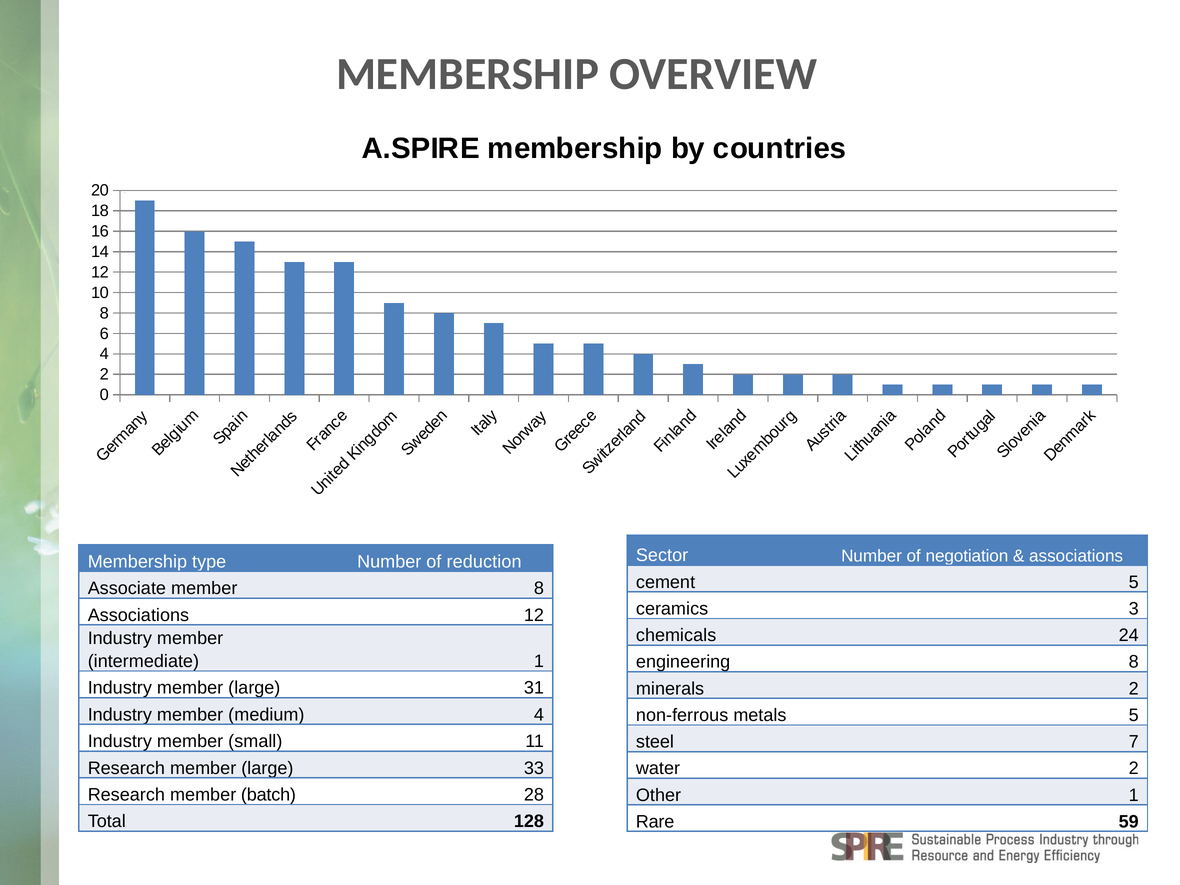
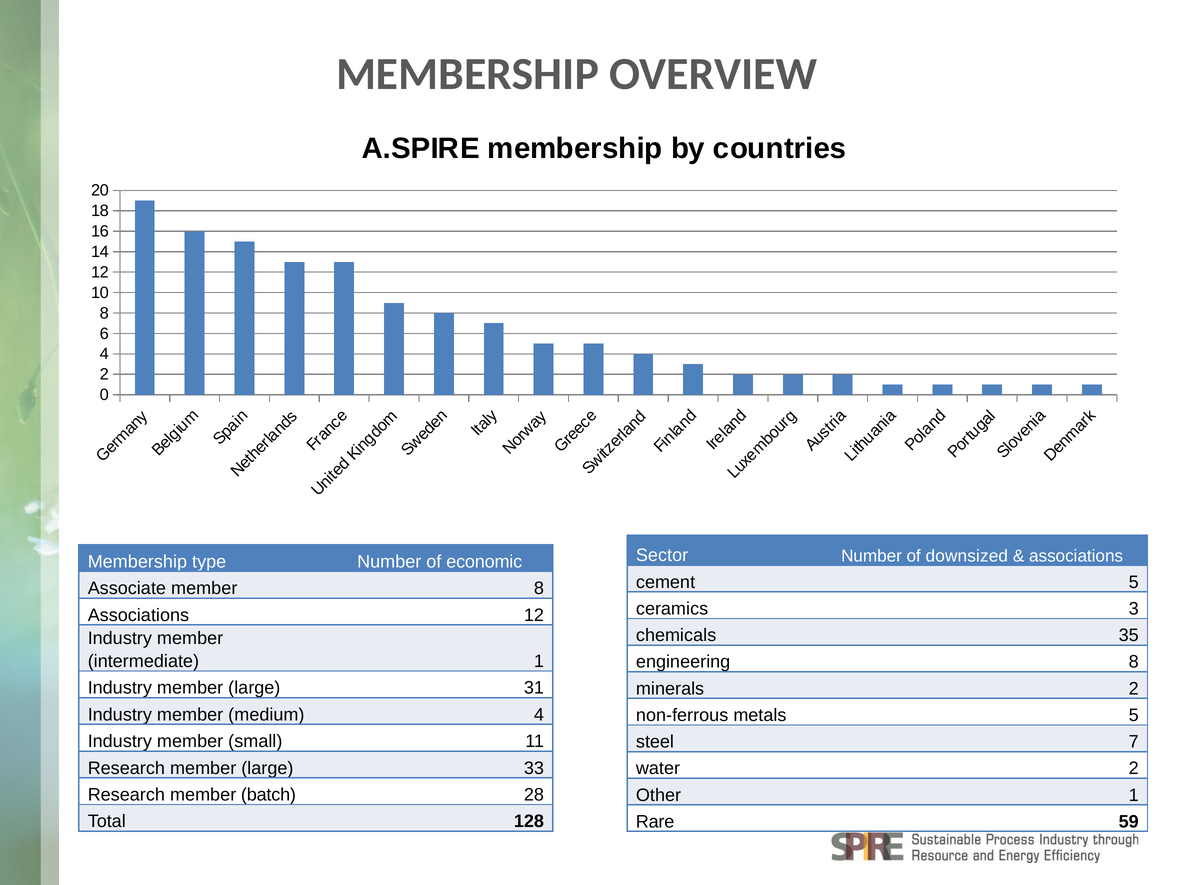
negotiation: negotiation -> downsized (967, 556)
reduction: reduction -> economic (484, 562)
24: 24 -> 35 (1129, 635)
